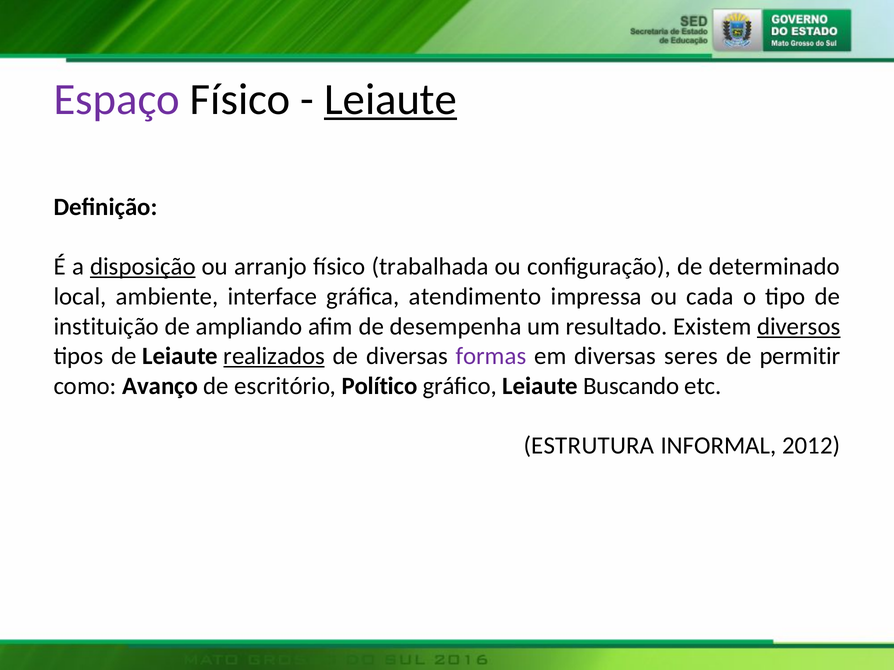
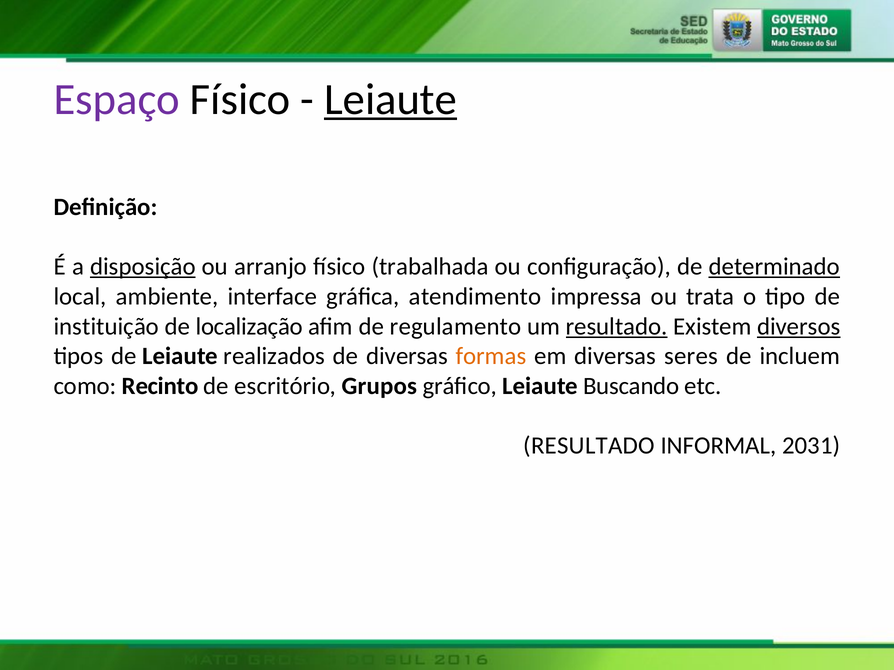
determinado underline: none -> present (774, 267)
cada: cada -> trata (710, 297)
ampliando: ampliando -> localização (249, 327)
desempenha: desempenha -> regulamento (456, 327)
resultado underline: none -> present (617, 327)
realizados underline: present -> none (274, 356)
formas colour: purple -> orange (491, 356)
permitir: permitir -> incluem (800, 356)
Avanço: Avanço -> Recinto (160, 386)
Político: Político -> Grupos (379, 386)
ESTRUTURA: ESTRUTURA -> RESULTADO (589, 446)
2012: 2012 -> 2031 (811, 446)
